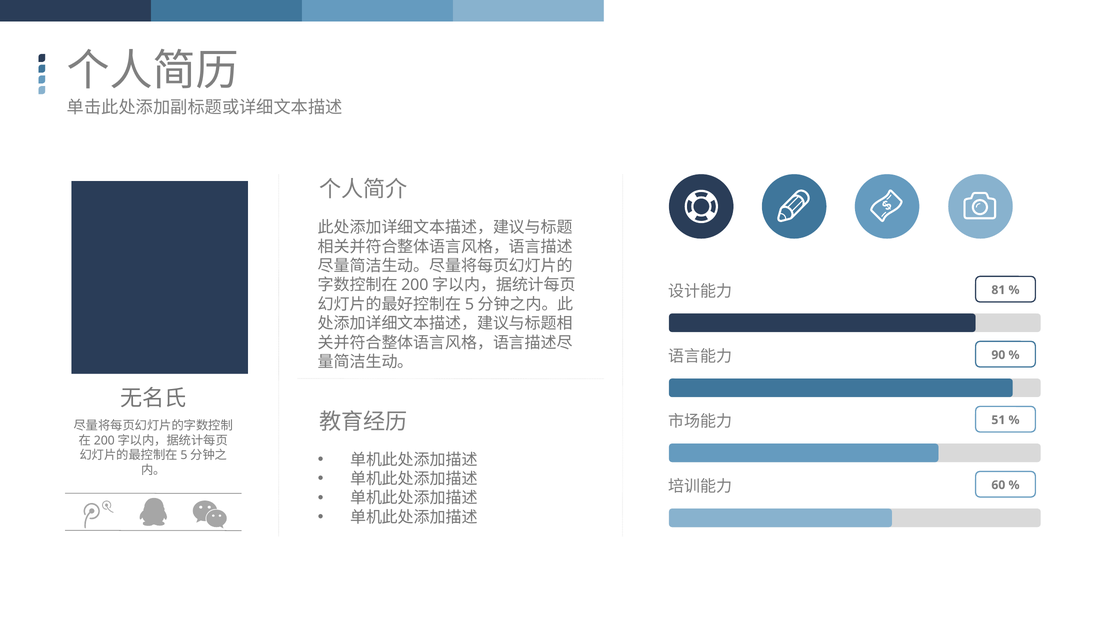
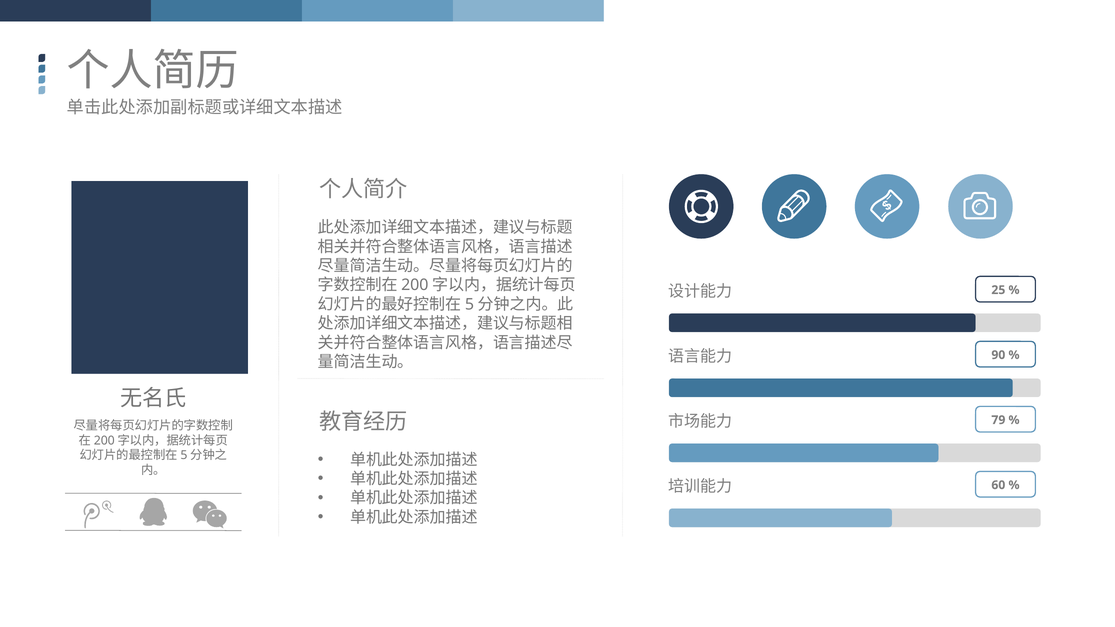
81: 81 -> 25 (998, 290)
51: 51 -> 79 (998, 420)
